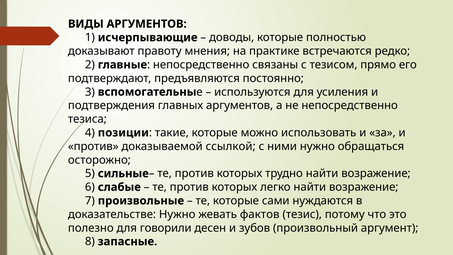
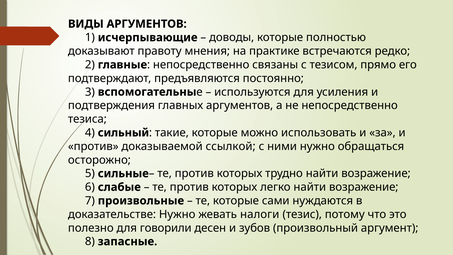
позиции: позиции -> сильный (123, 133)
фактов: фактов -> налоги (260, 214)
